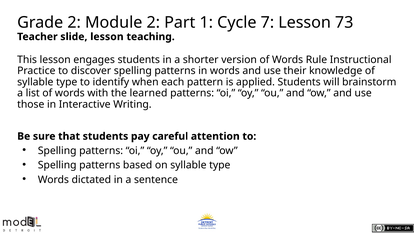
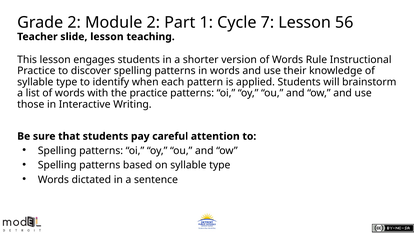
73: 73 -> 56 (344, 22)
the learned: learned -> practice (149, 93)
